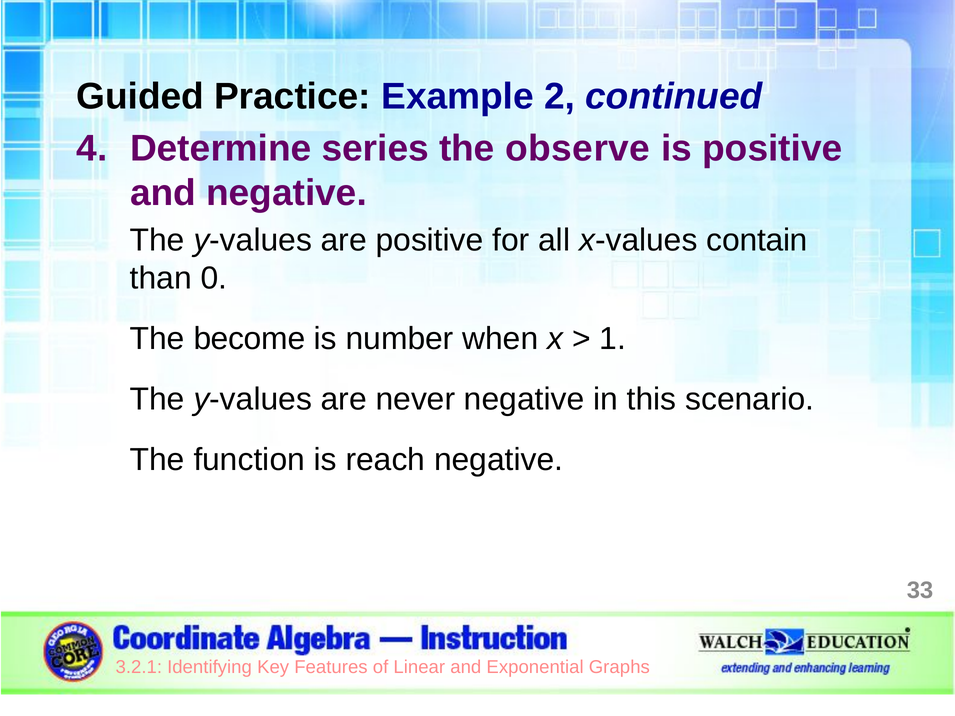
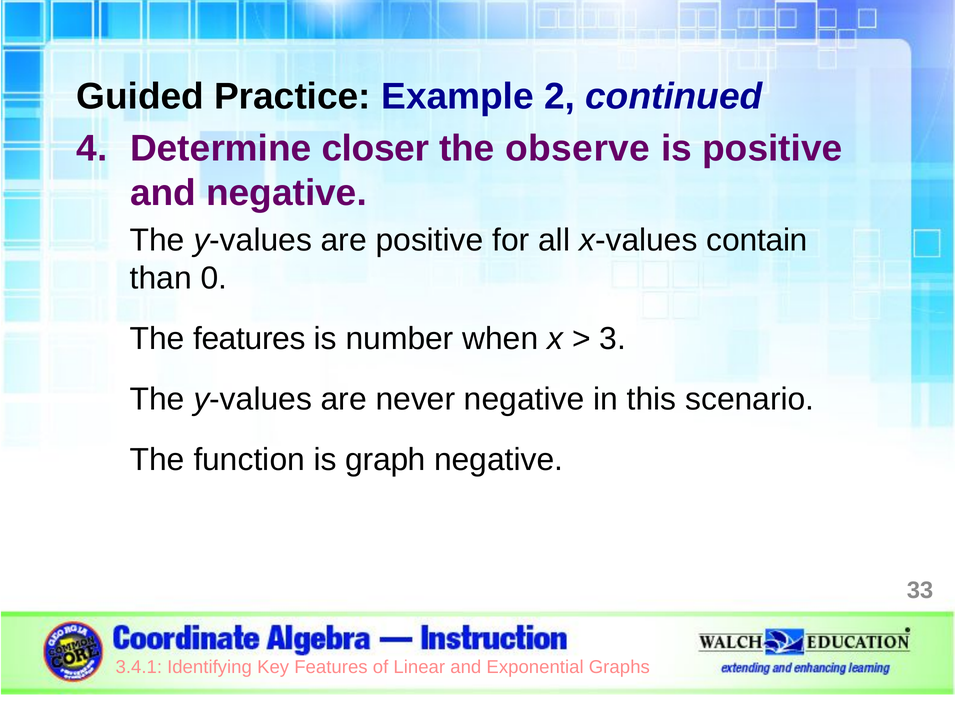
series: series -> closer (375, 148)
The become: become -> features (249, 339)
1: 1 -> 3 (613, 339)
reach: reach -> graph (386, 460)
3.2.1: 3.2.1 -> 3.4.1 (139, 668)
